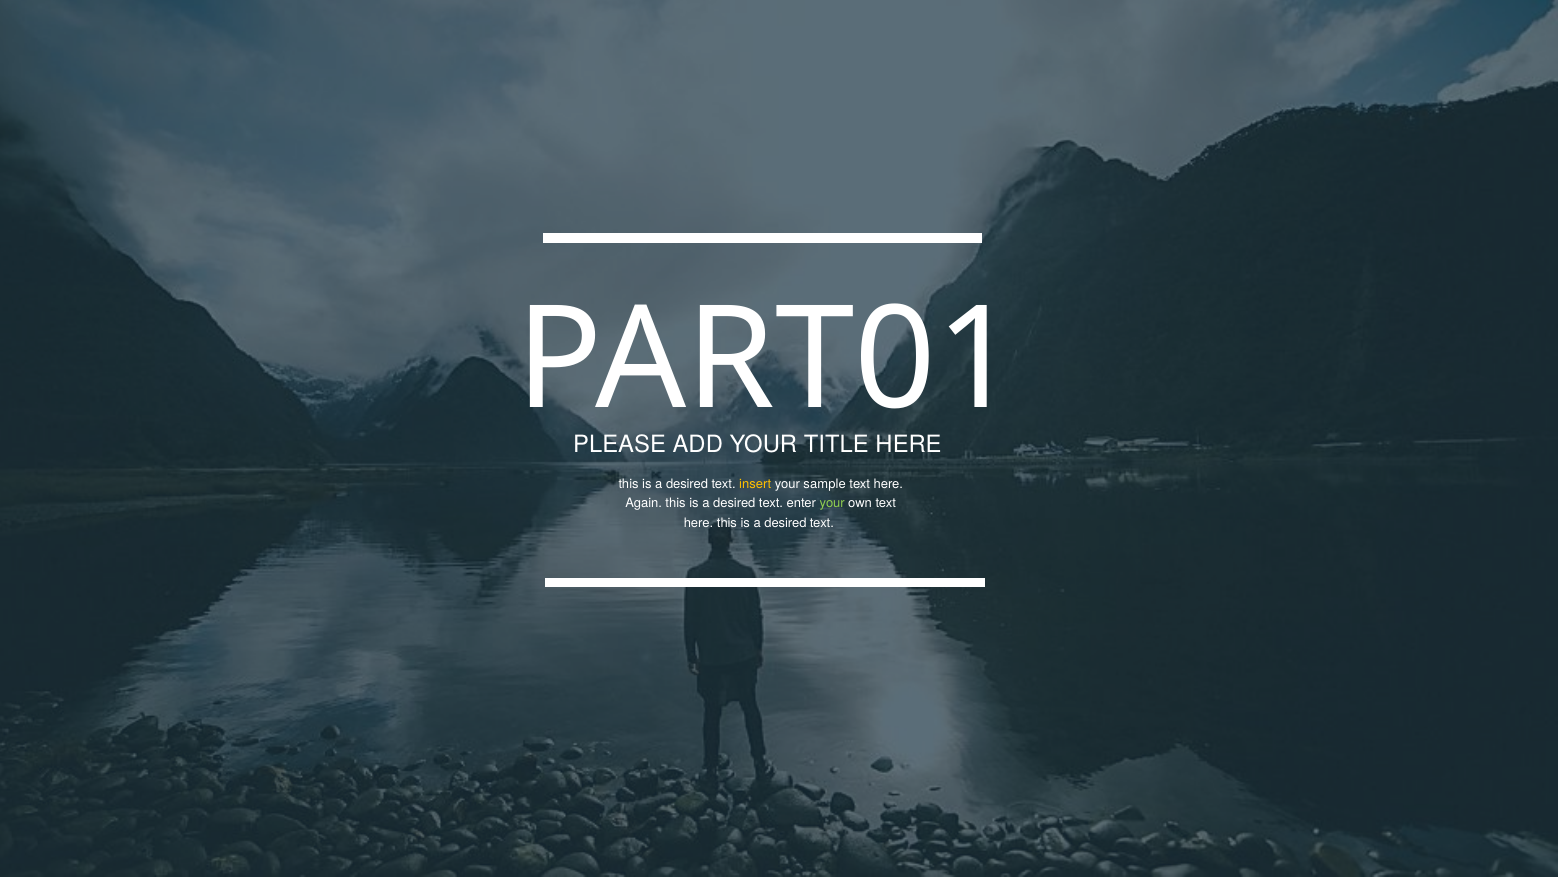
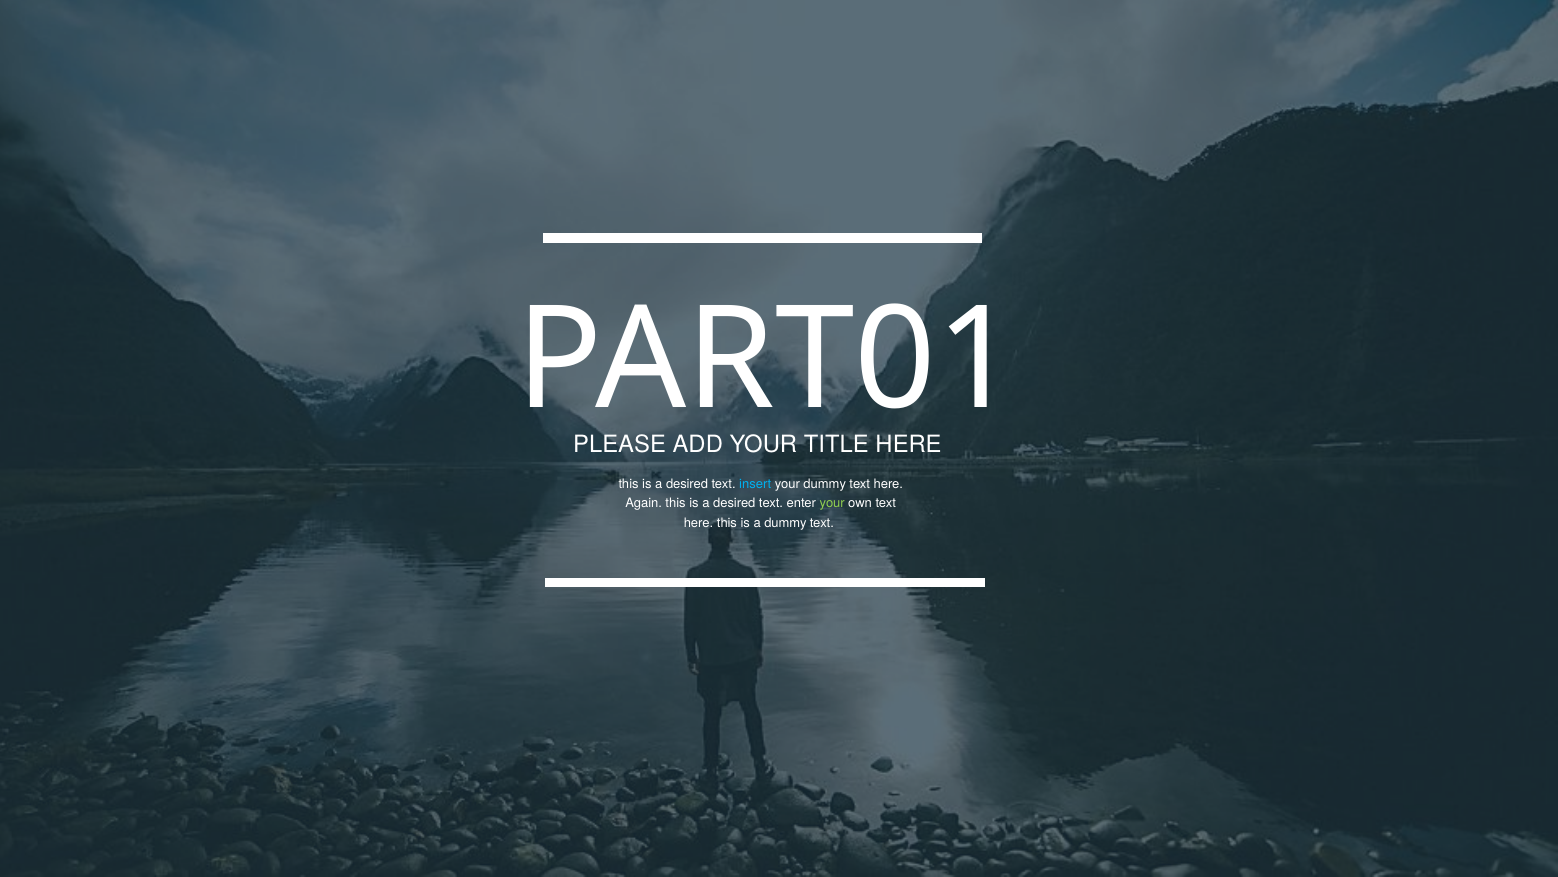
insert colour: yellow -> light blue (755, 484)
your sample: sample -> dummy (825, 484)
desired: desired -> dummy (785, 523)
